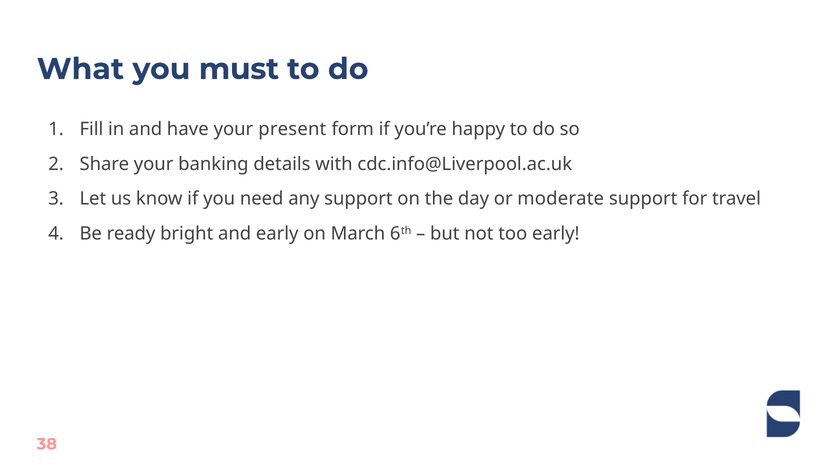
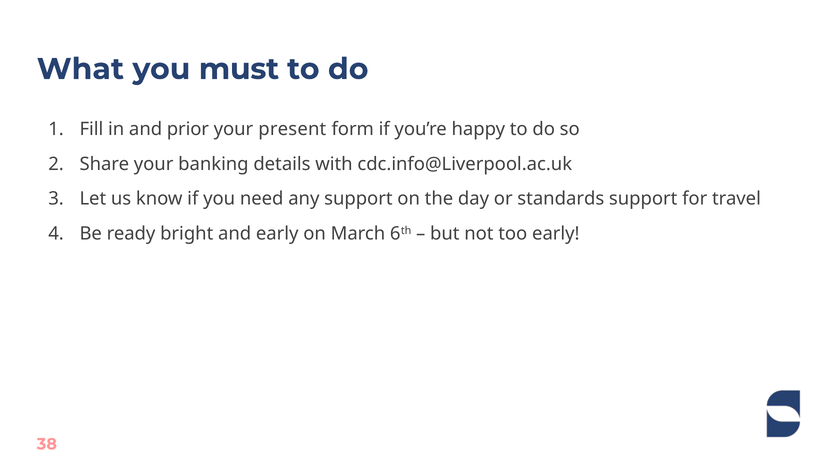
have: have -> prior (188, 129)
moderate: moderate -> standards (561, 199)
